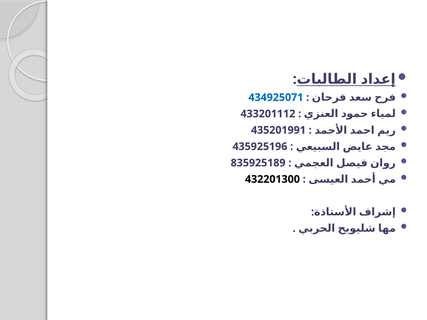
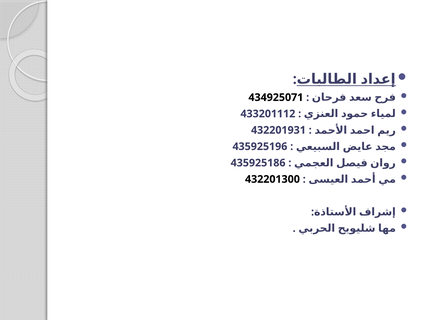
434925071 colour: blue -> black (276, 98)
435201991: 435201991 -> 432201931 (278, 130)
835925189: 835925189 -> 435925186 (258, 163)
